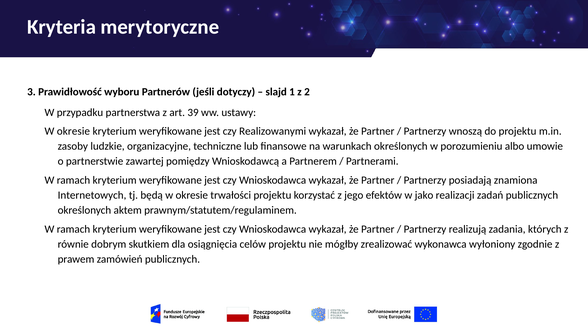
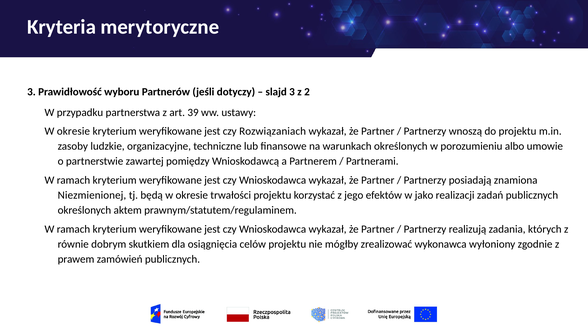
slajd 1: 1 -> 3 (292, 92)
Realizowanymi: Realizowanymi -> Rozwiązaniach (273, 131)
Internetowych: Internetowych -> Niezmienionej (92, 195)
